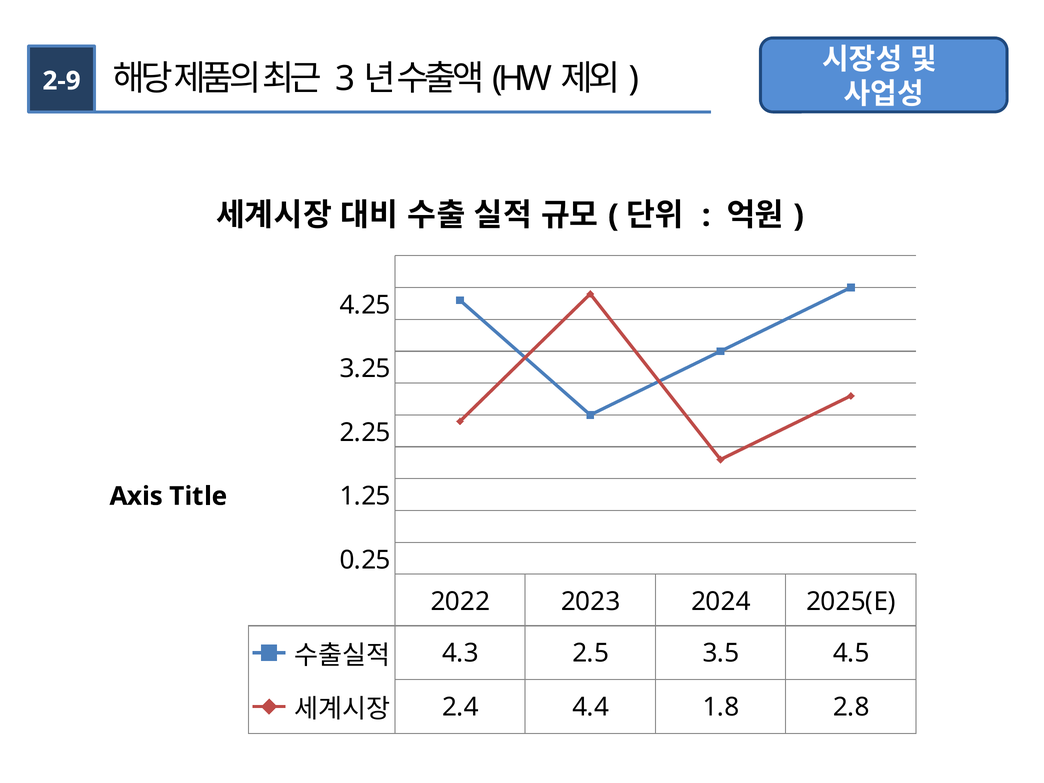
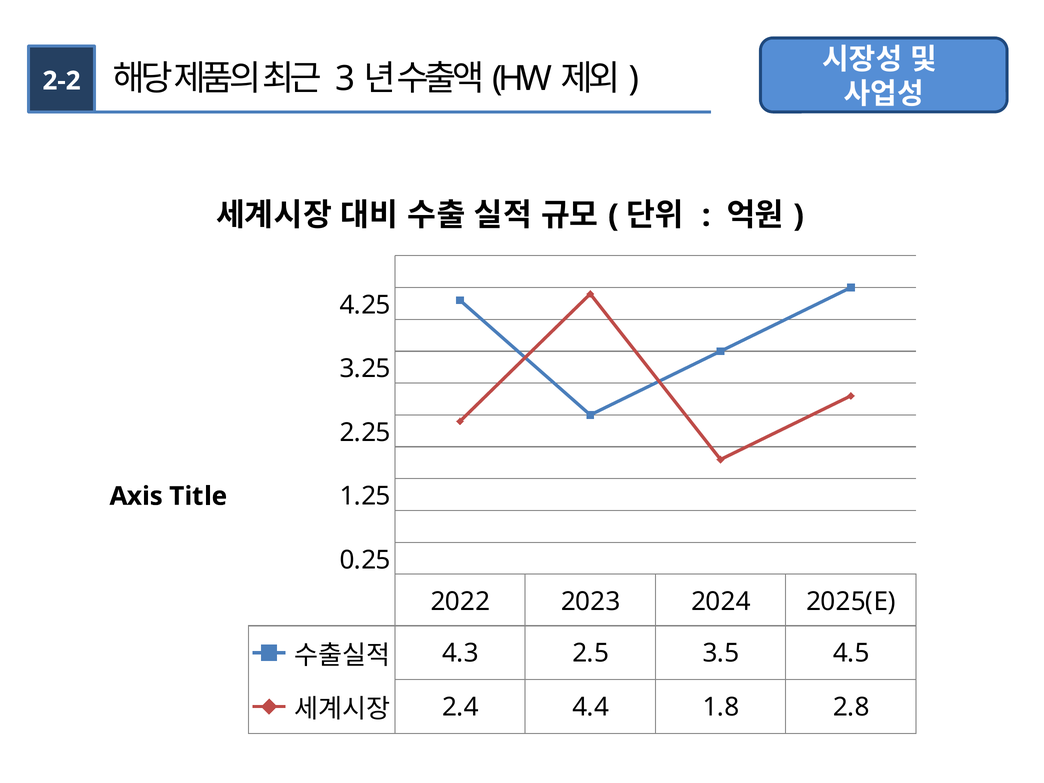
2-9: 2-9 -> 2-2 (62, 81)
